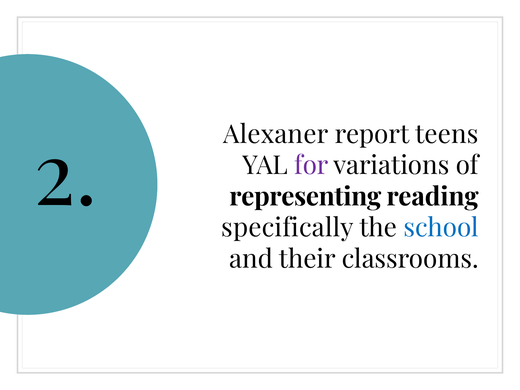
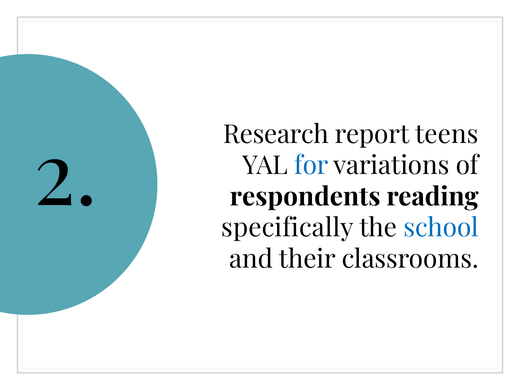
Alexaner: Alexaner -> Research (276, 134)
for colour: purple -> blue (311, 166)
representing: representing -> respondents (305, 197)
